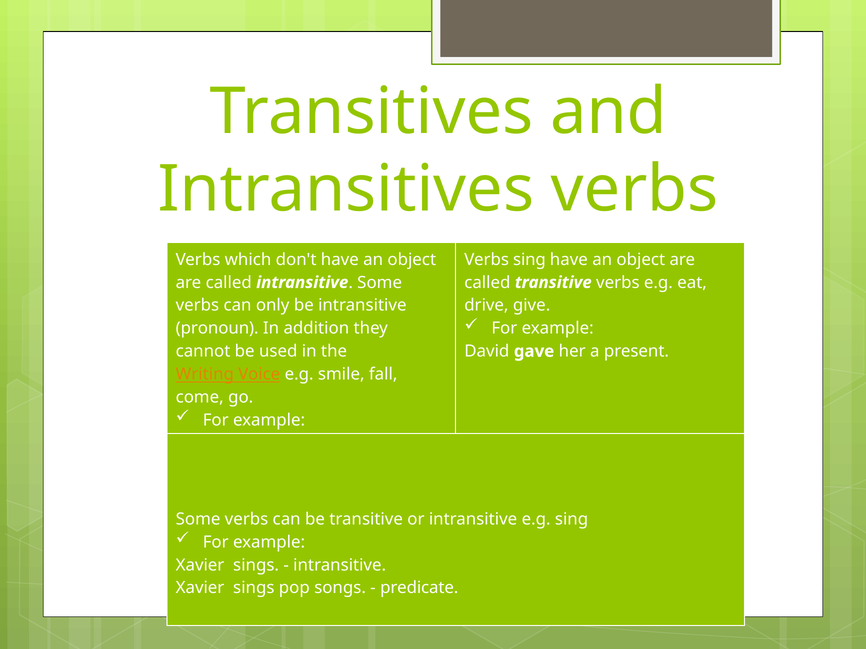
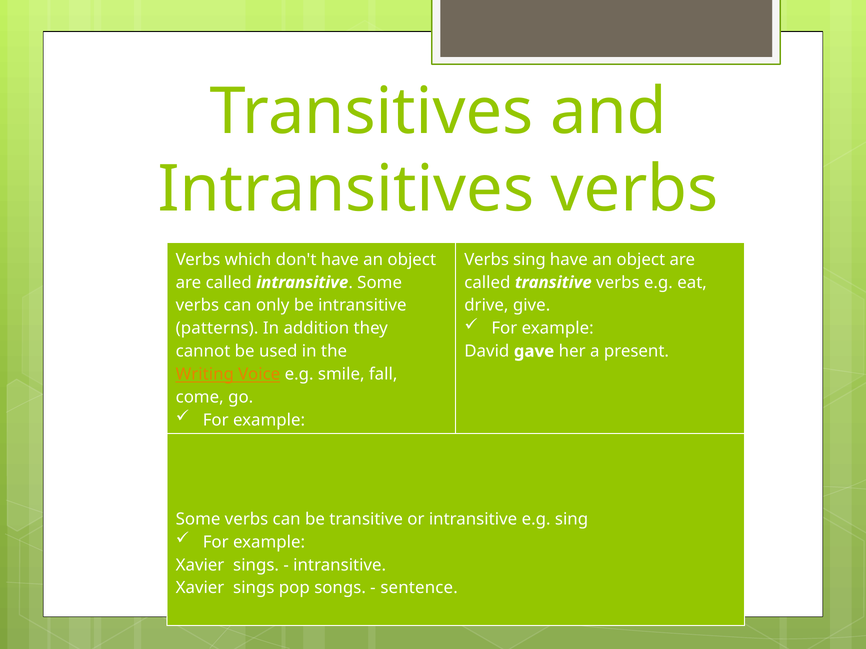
pronoun: pronoun -> patterns (217, 329)
predicate: predicate -> sentence (419, 588)
